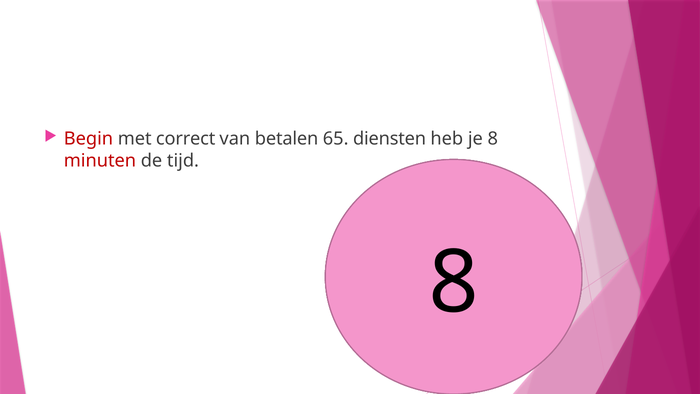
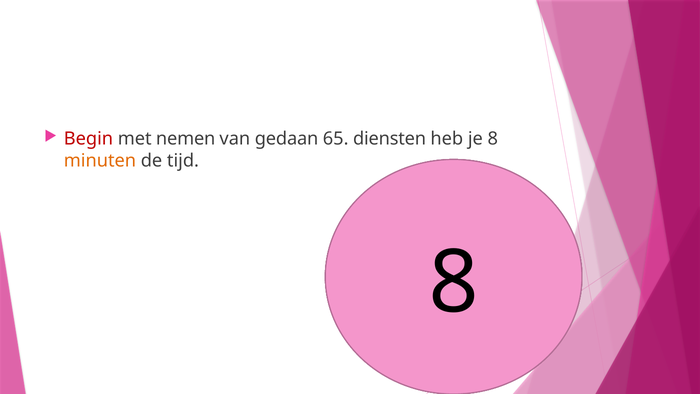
correct: correct -> nemen (186, 139)
betalen: betalen -> gedaan (287, 139)
minuten colour: red -> orange (100, 161)
